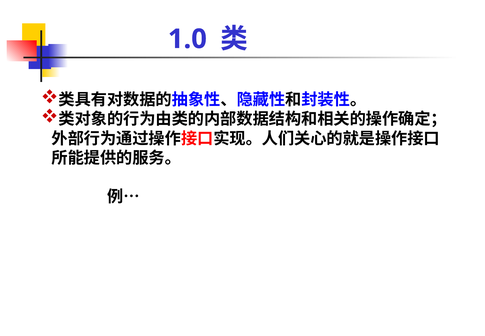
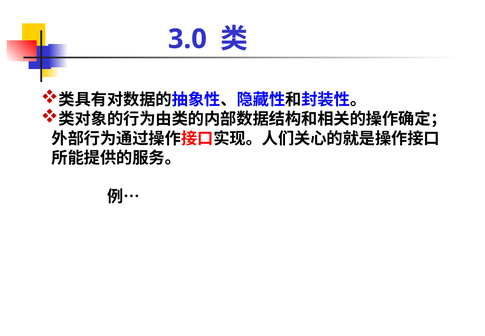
1.0: 1.0 -> 3.0 (187, 39)
